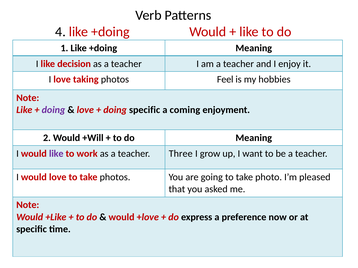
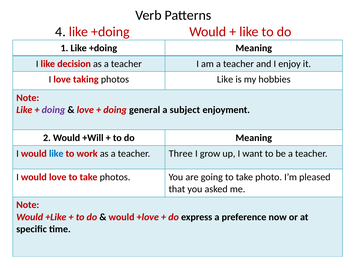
photos Feel: Feel -> Like (225, 80)
doing specific: specific -> general (145, 110)
coming: coming -> subject (185, 110)
like colour: purple -> blue (56, 154)
